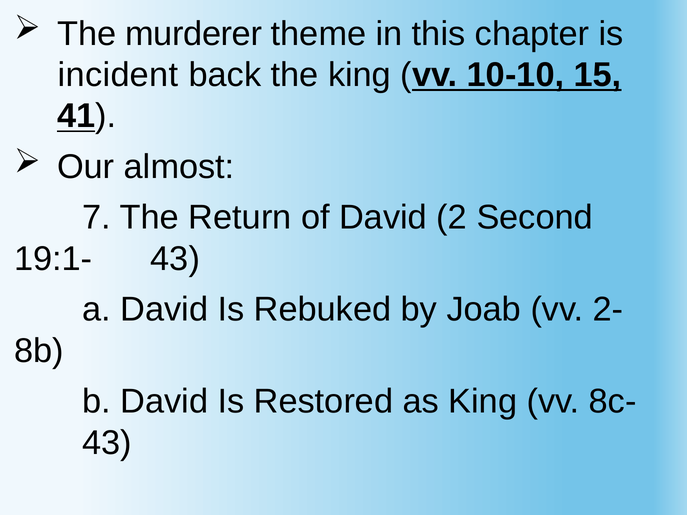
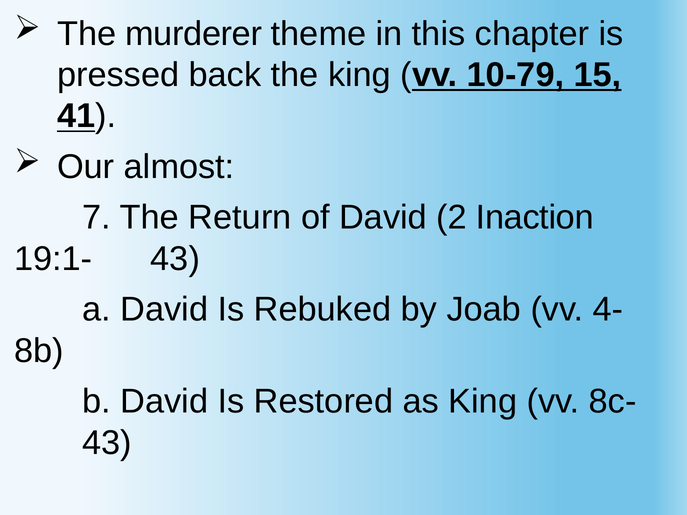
incident: incident -> pressed (118, 75)
10-10: 10-10 -> 10-79 (516, 75)
Second: Second -> Inaction (535, 218)
2-: 2- -> 4- (608, 310)
